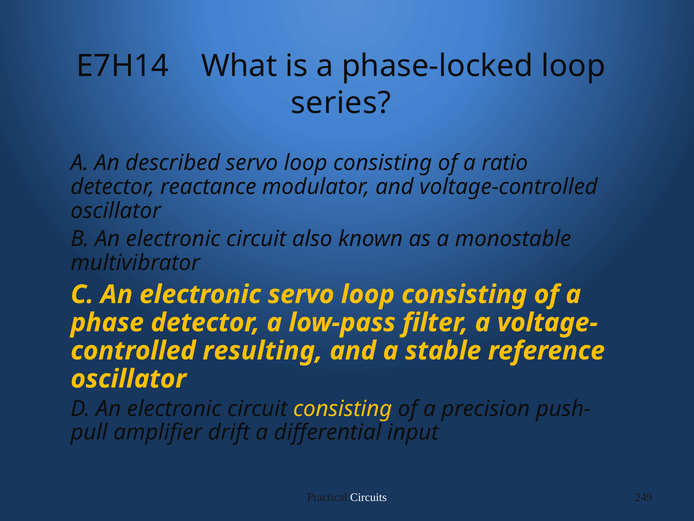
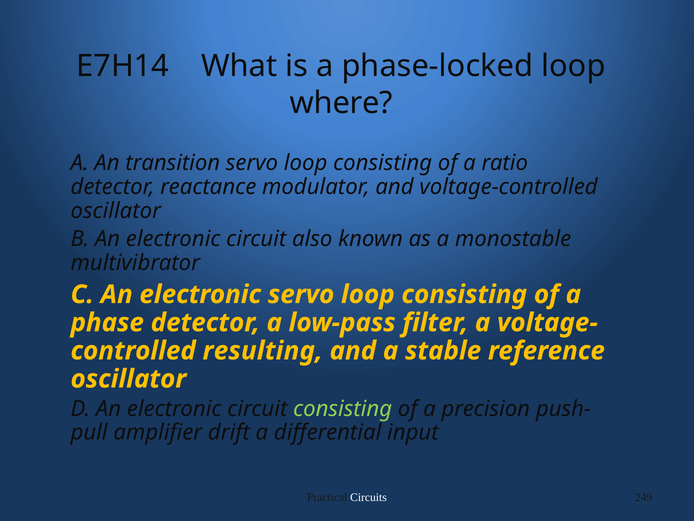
series: series -> where (341, 103)
described: described -> transition (173, 163)
consisting colour: yellow -> light green (343, 408)
